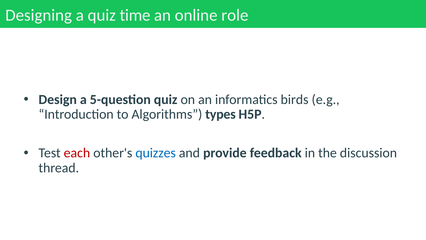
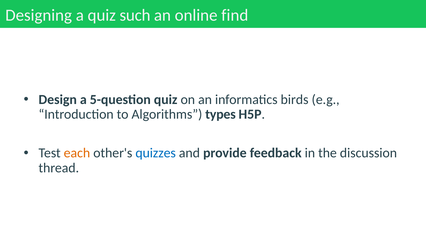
time: time -> such (135, 15)
role: role -> find (235, 15)
each colour: red -> orange (77, 153)
